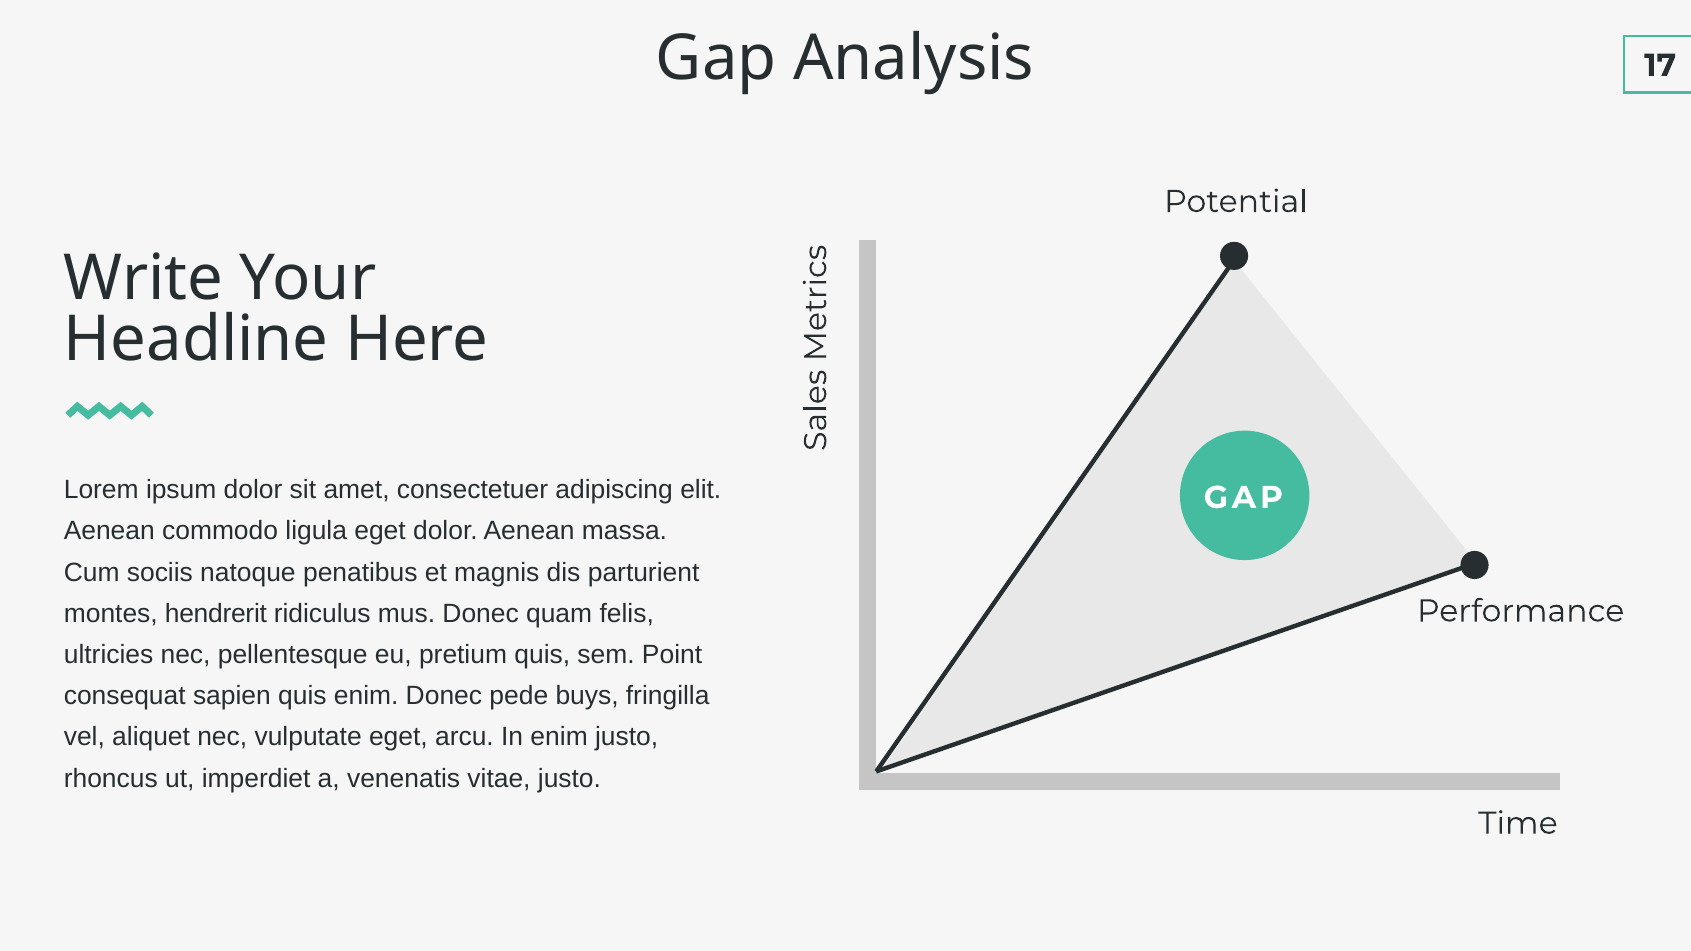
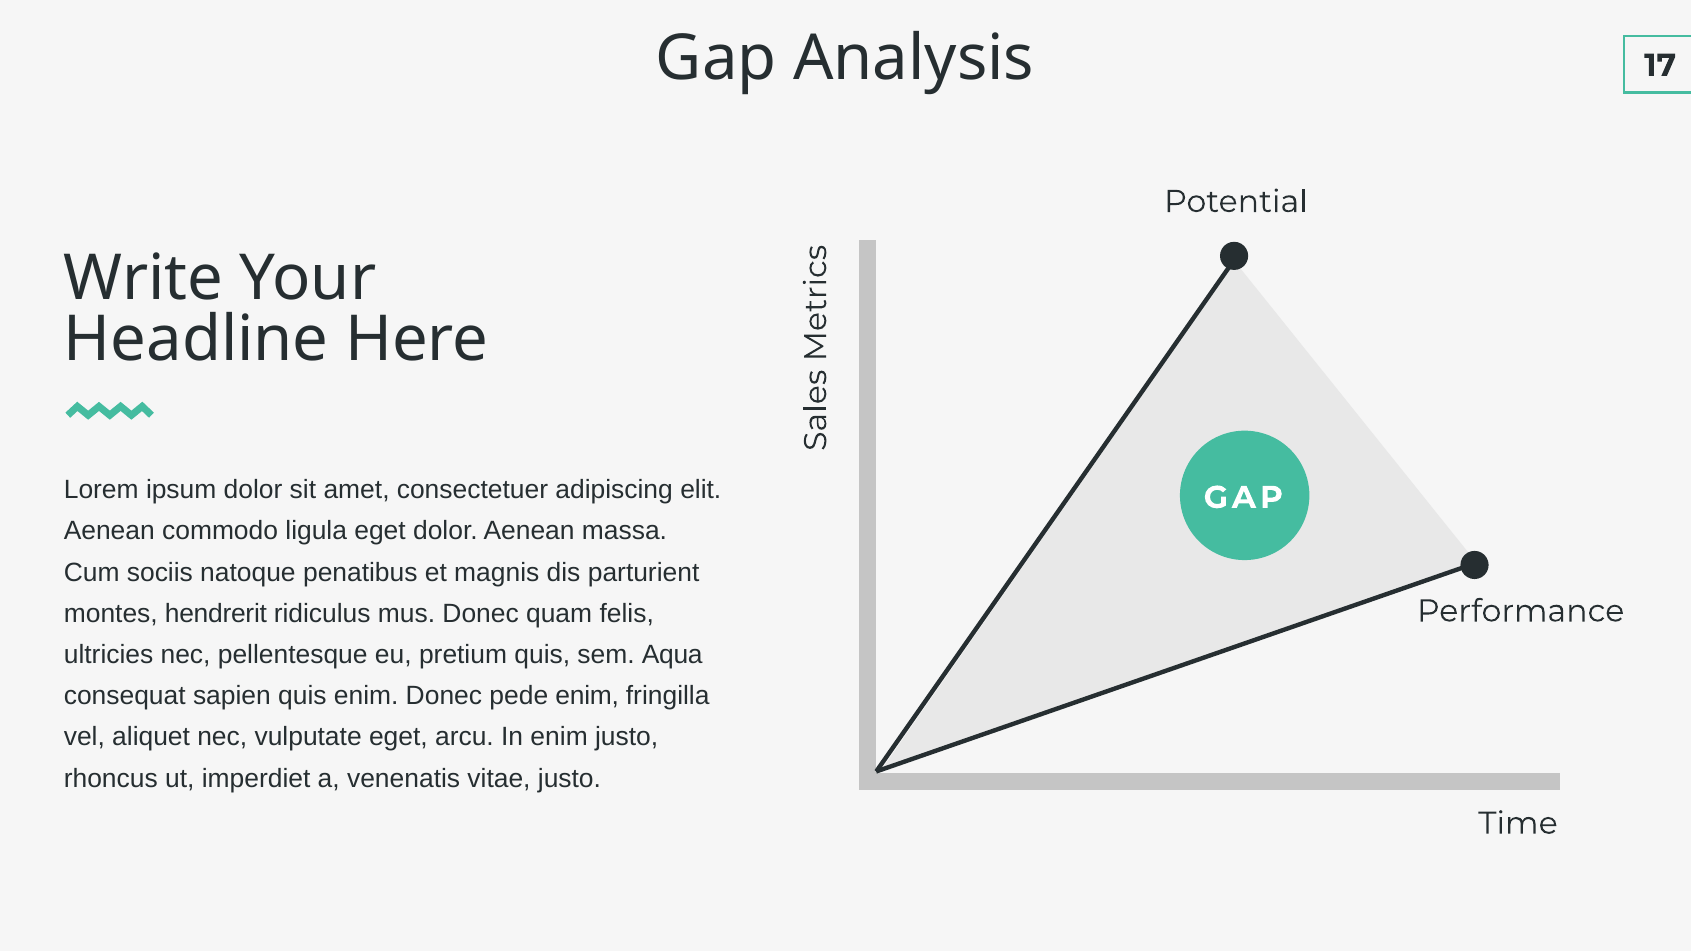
Point: Point -> Aqua (672, 655)
pede buys: buys -> enim (587, 696)
